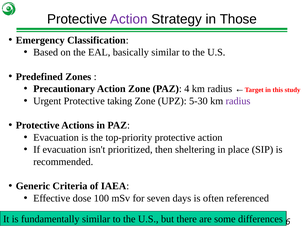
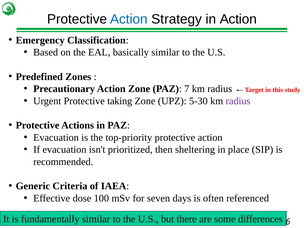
Action colour: purple -> blue (129, 19)
in Those: Those -> Action (238, 19)
4: 4 -> 7 (187, 89)
